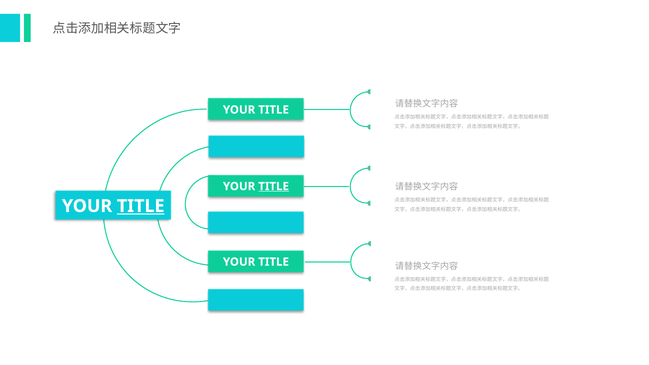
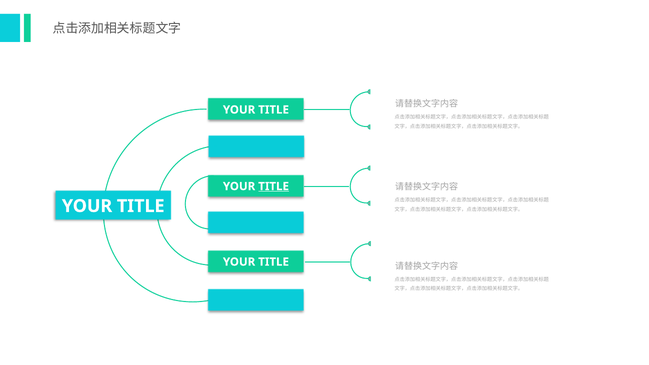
TITLE underline: present -> none (141, 206)
